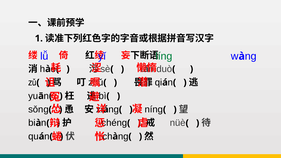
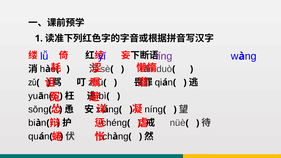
líng colour: green -> purple (164, 56)
